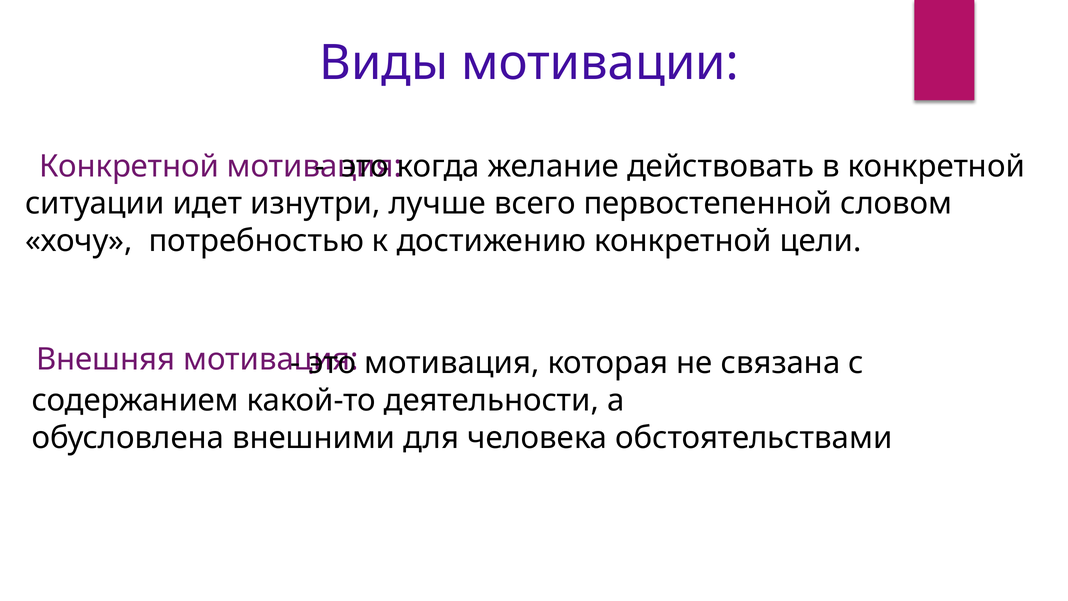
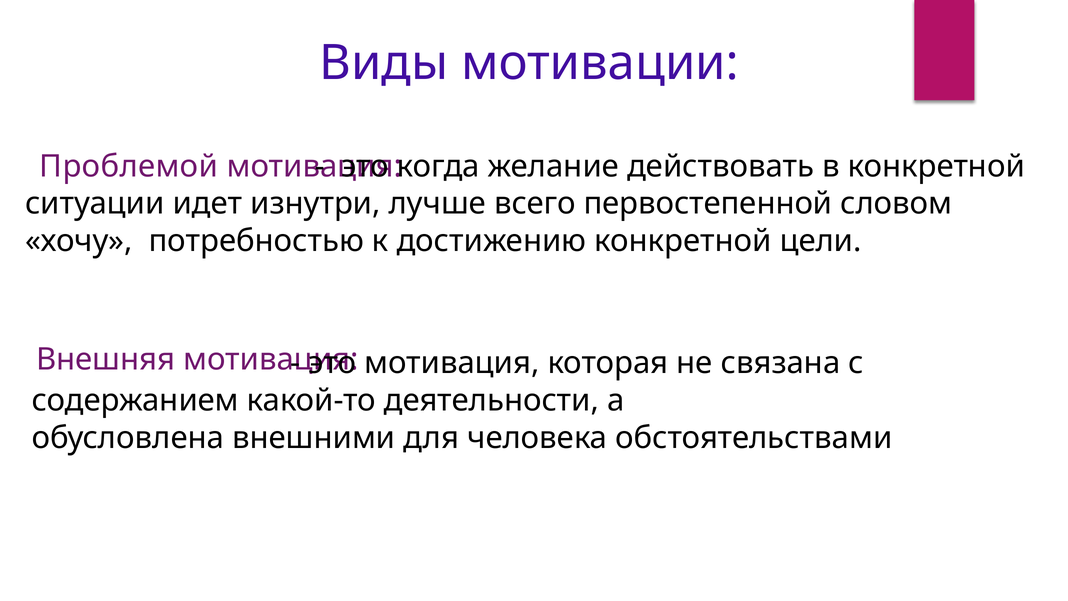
Конкретной: Конкретной -> Проблемой (129, 166)
